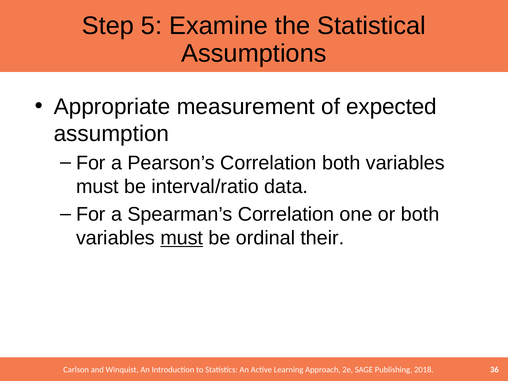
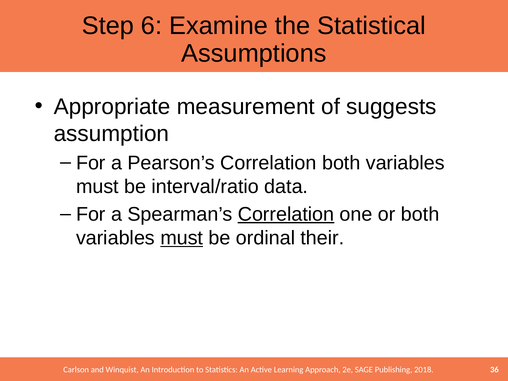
5: 5 -> 6 (152, 26)
expected: expected -> suggests (391, 107)
Correlation underline: none -> present (286, 214)
